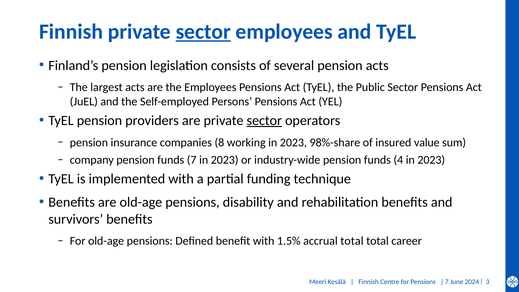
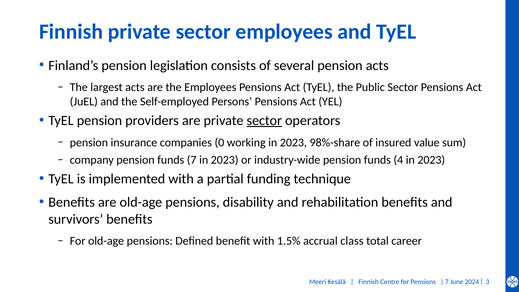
sector underline: present -> none (203, 32)
8: 8 -> 0 (219, 142)
accrual total: total -> class (352, 241)
